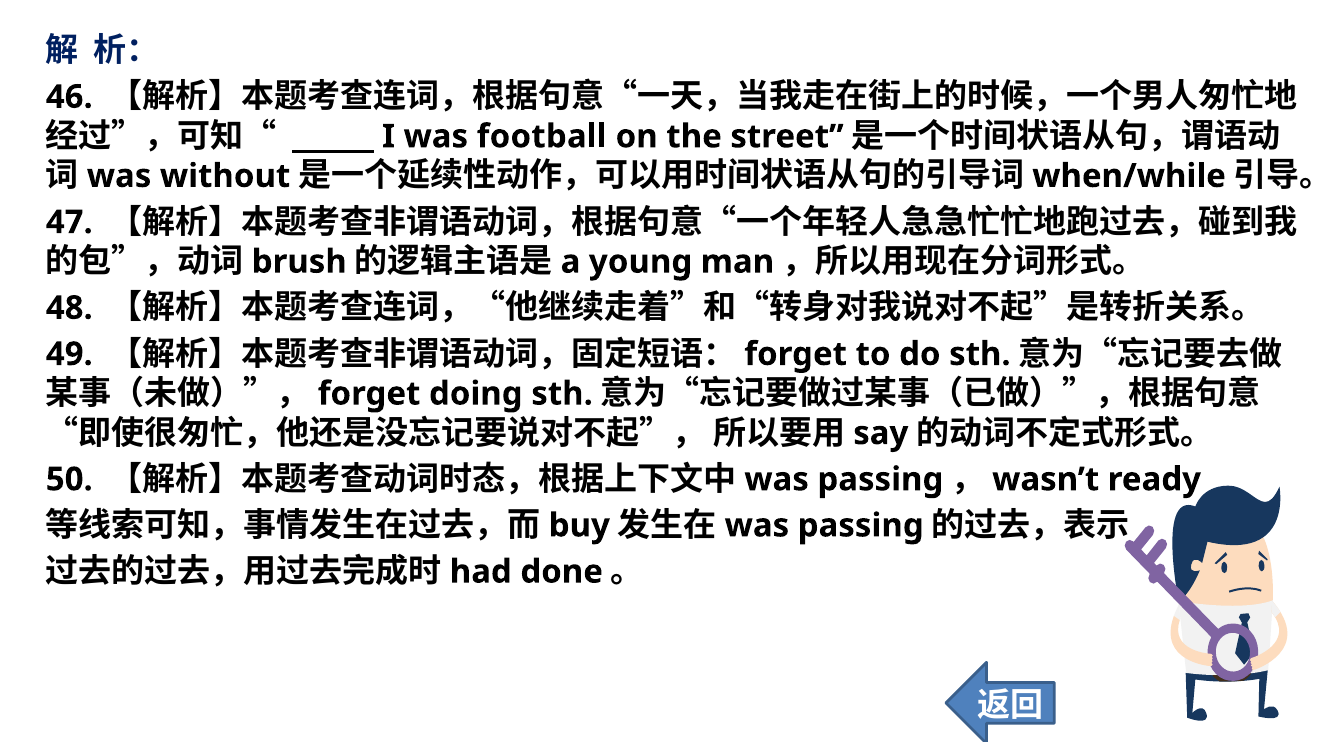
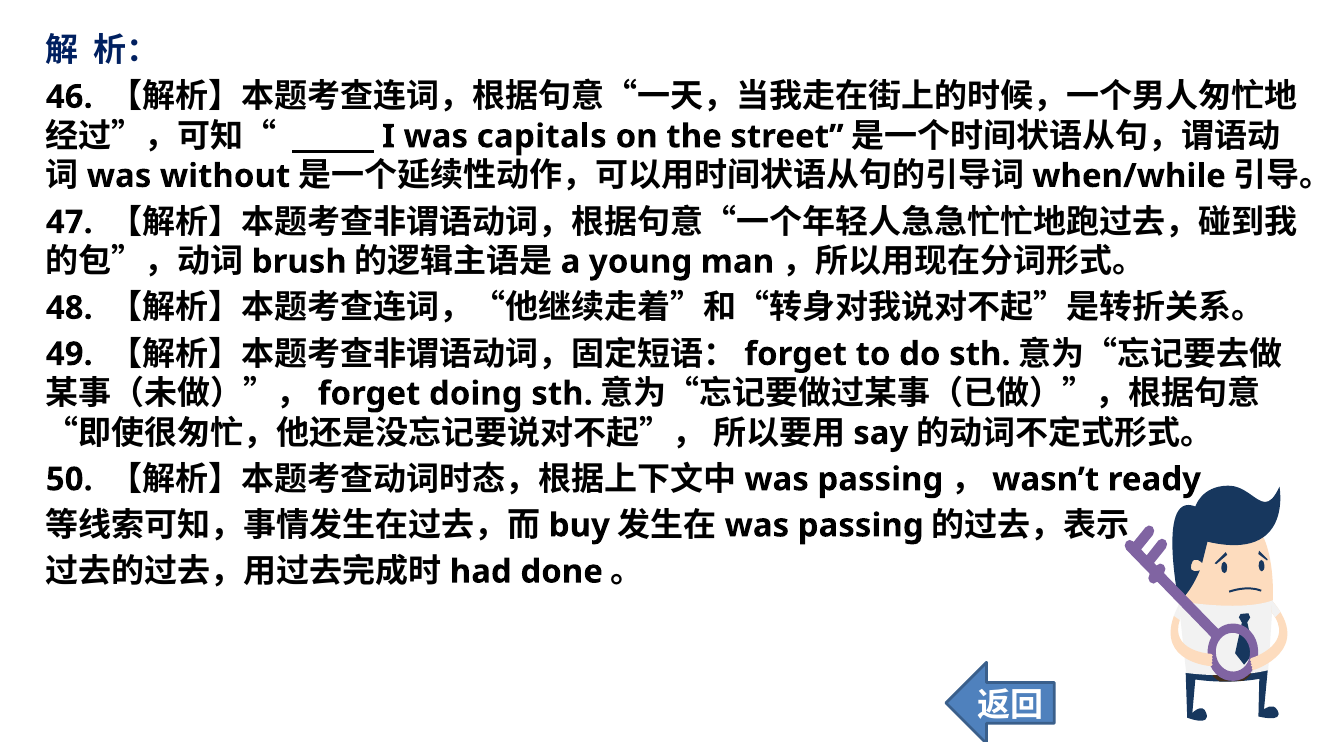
football: football -> capitals (542, 137)
